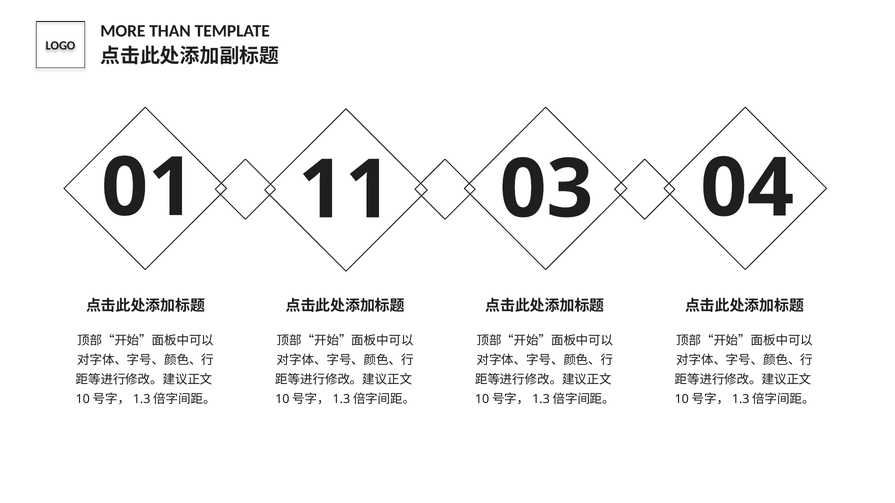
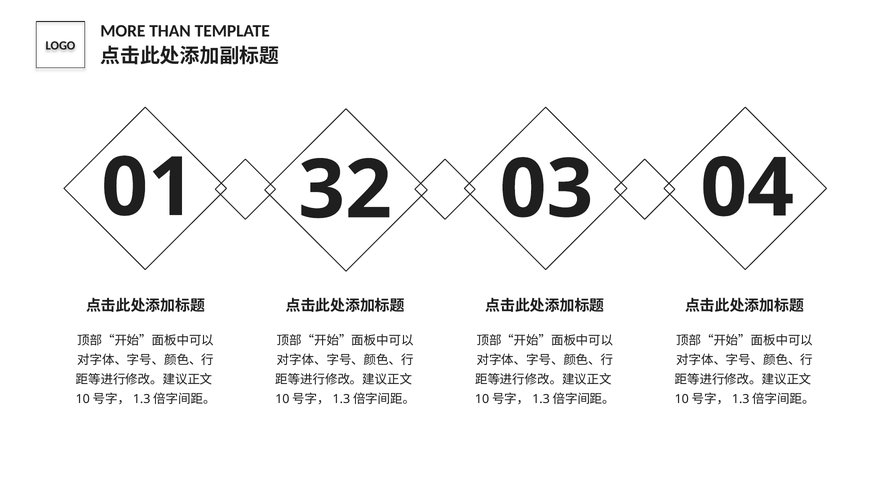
11: 11 -> 32 (345, 190)
